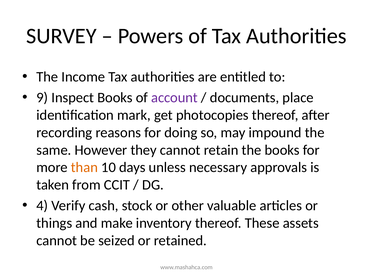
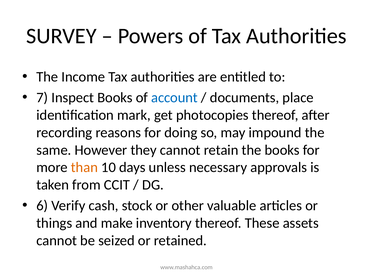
9: 9 -> 7 (42, 98)
account colour: purple -> blue (174, 98)
4: 4 -> 6 (42, 205)
